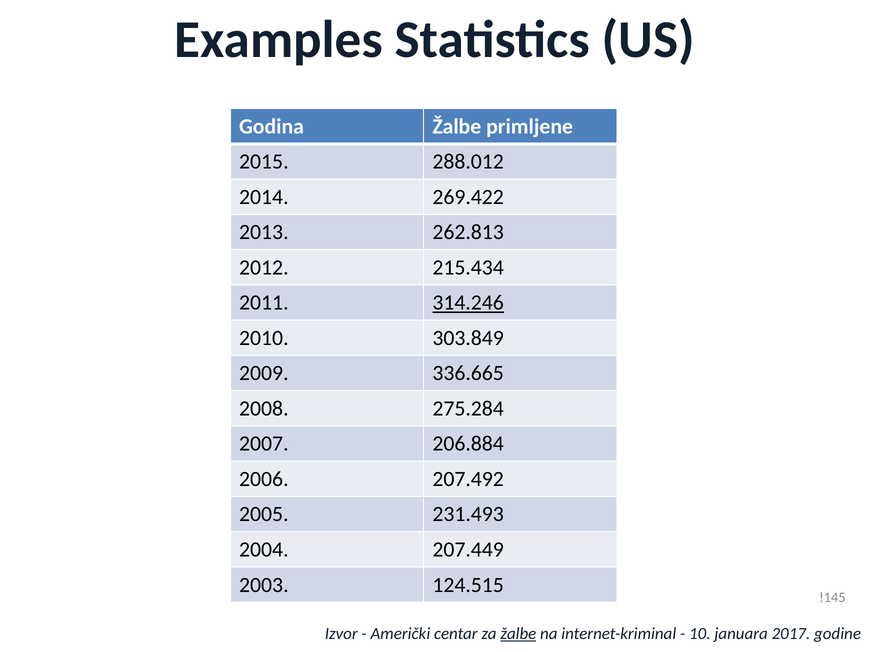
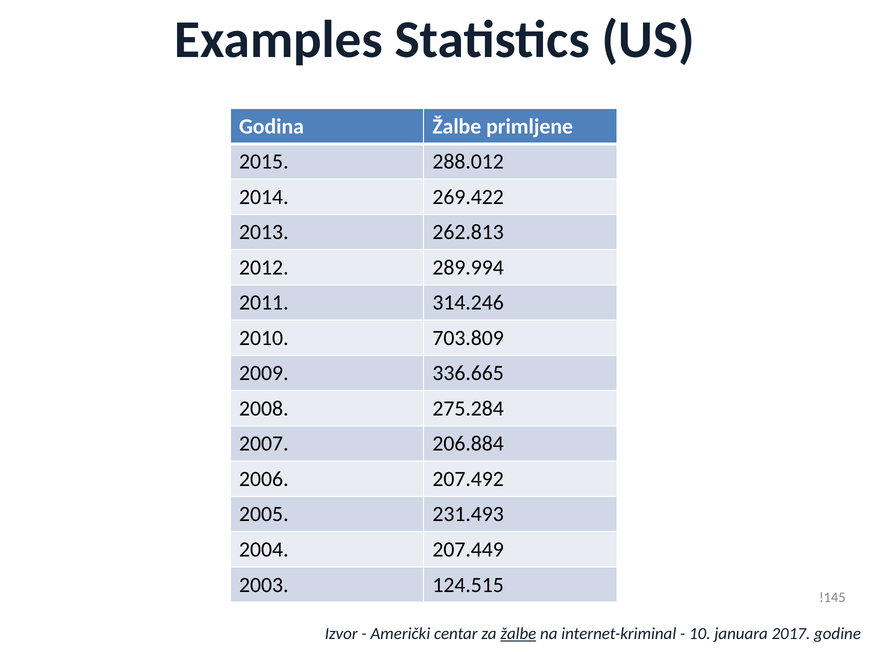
215.434: 215.434 -> 289.994 (468, 268)
314.246 underline: present -> none (468, 303)
303.849: 303.849 -> 703.809 (468, 338)
